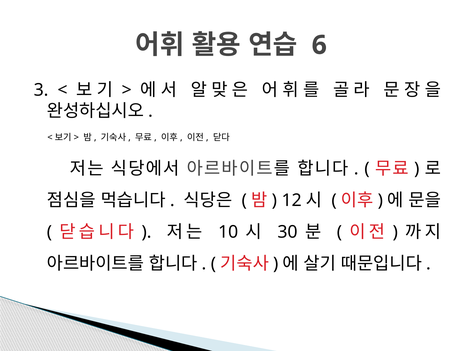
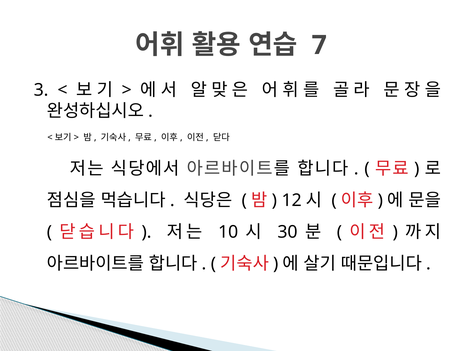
6: 6 -> 7 (319, 45)
